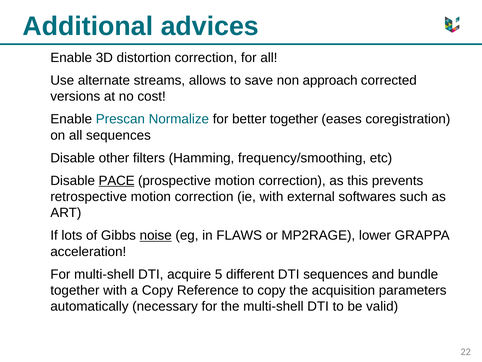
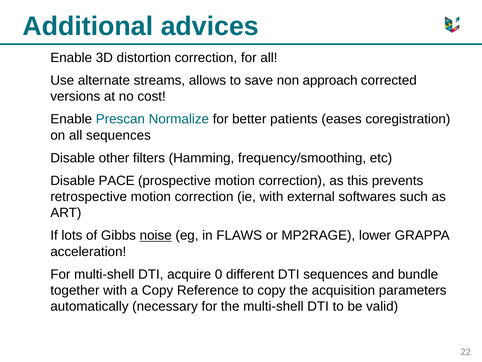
better together: together -> patients (294, 119)
PACE underline: present -> none (117, 180)
5: 5 -> 0 (219, 274)
